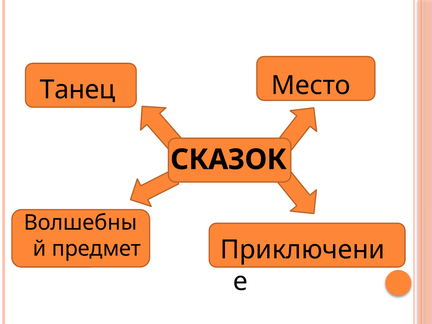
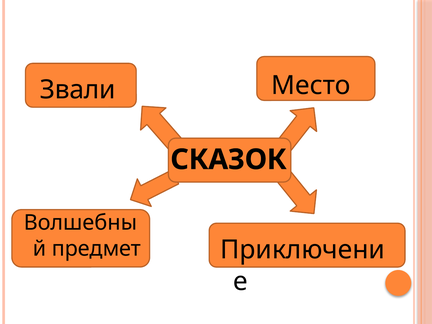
Танец: Танец -> Звали (78, 90)
